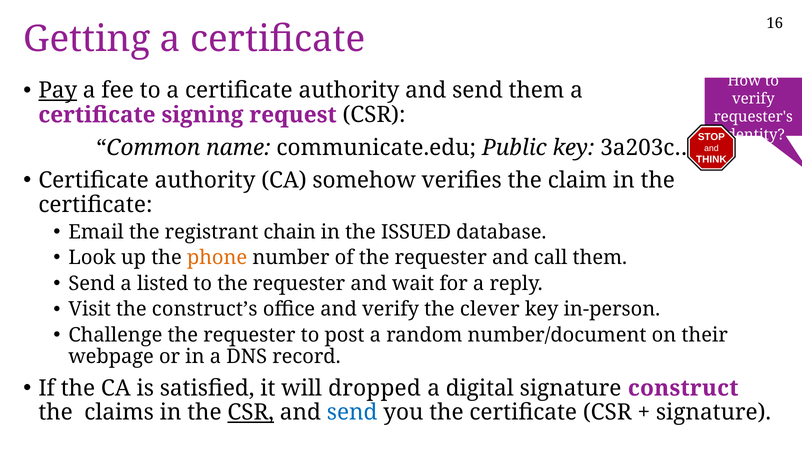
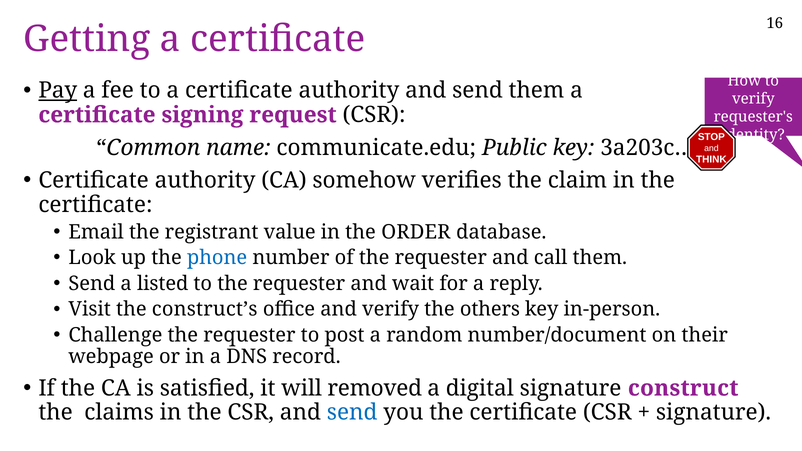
chain: chain -> value (290, 232)
ISSUED: ISSUED -> ORDER (416, 232)
phone colour: orange -> blue (217, 258)
clever: clever -> others (490, 309)
dropped: dropped -> removed (375, 388)
CSR underline: present -> none (251, 413)
